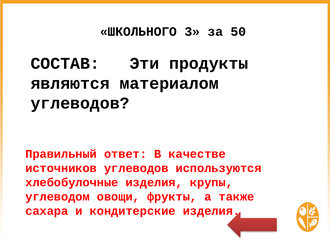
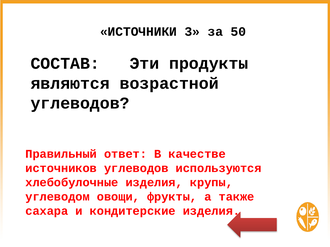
ШКОЛЬНОГО: ШКОЛЬНОГО -> ИСТОЧНИКИ (138, 32)
материалом: материалом -> возрастной (169, 83)
